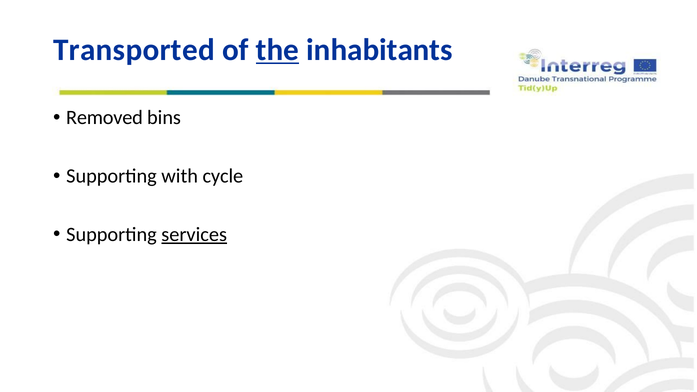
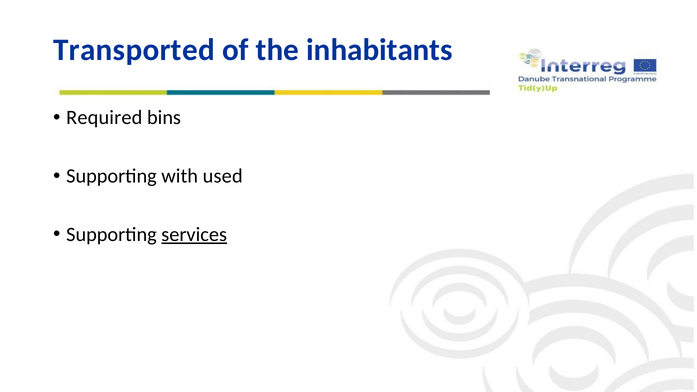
the underline: present -> none (277, 50)
Removed: Removed -> Required (104, 118)
cycle: cycle -> used (223, 176)
